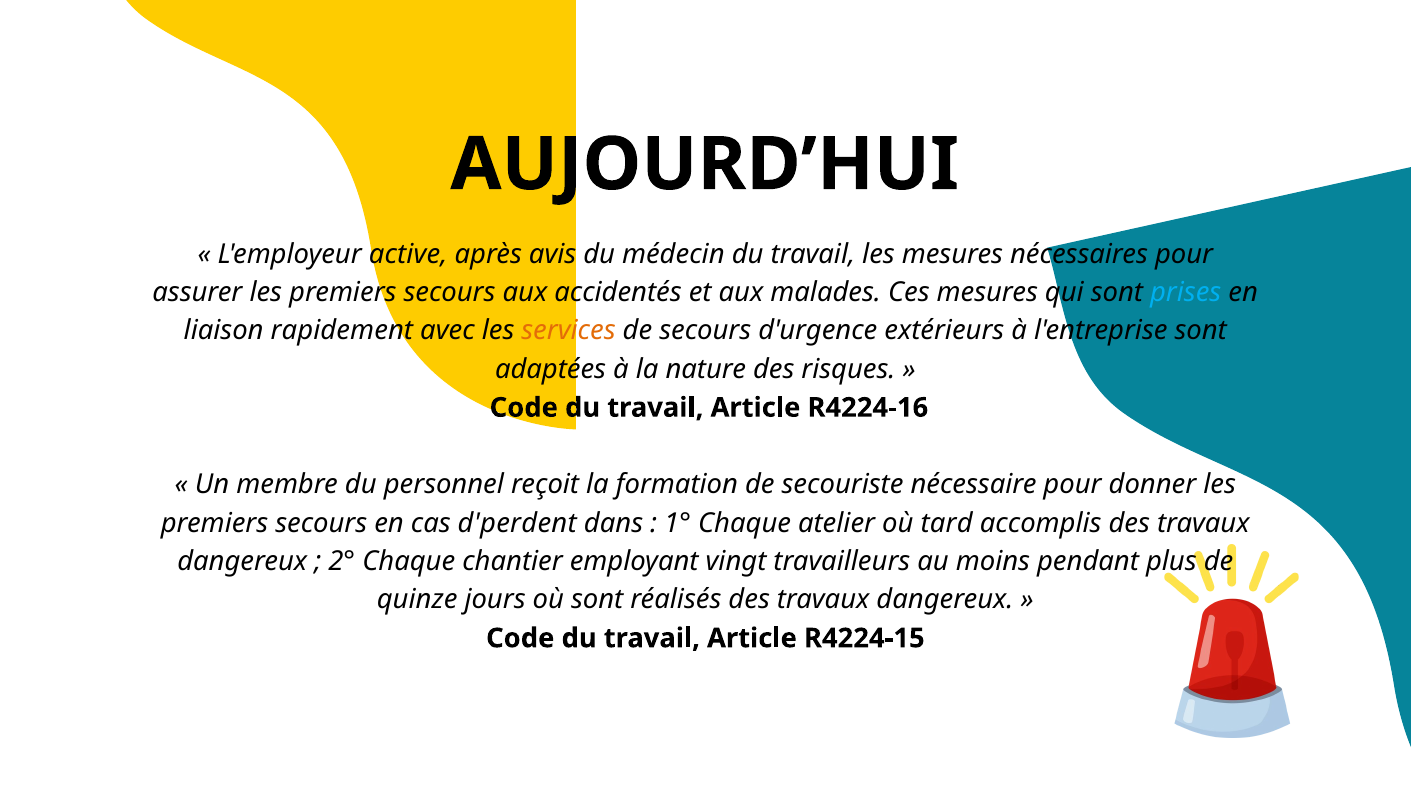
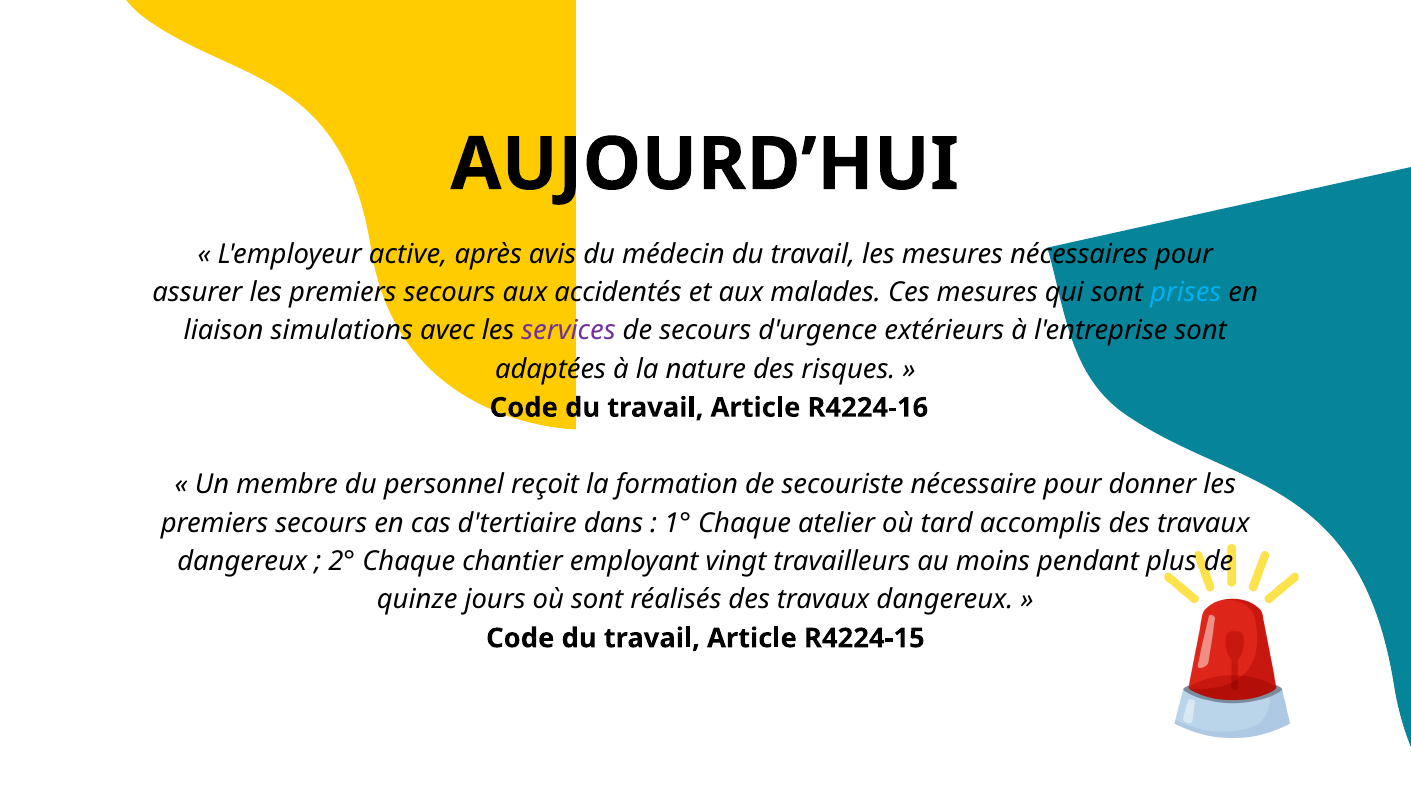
rapidement: rapidement -> simulations (342, 331)
services colour: orange -> purple (569, 331)
d'perdent: d'perdent -> d'tertiaire (517, 523)
